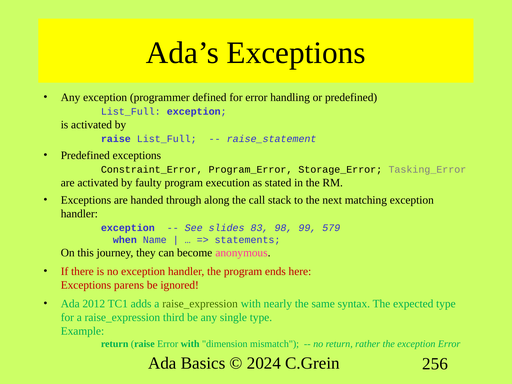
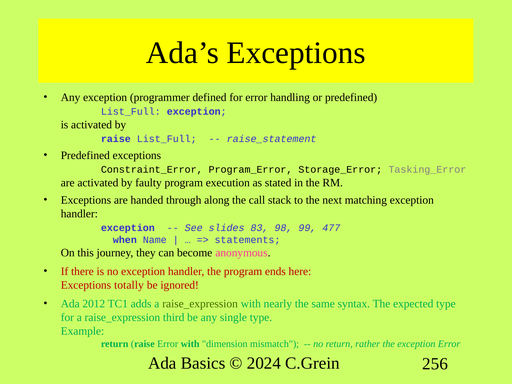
579: 579 -> 477 (331, 228)
parens: parens -> totally (129, 285)
